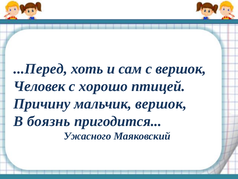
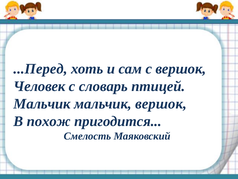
хорошо: хорошо -> словарь (103, 86)
Причину: Причину -> Мальчик (42, 103)
боязнь: боязнь -> похож (49, 121)
Ужасного: Ужасного -> Смелость (87, 136)
